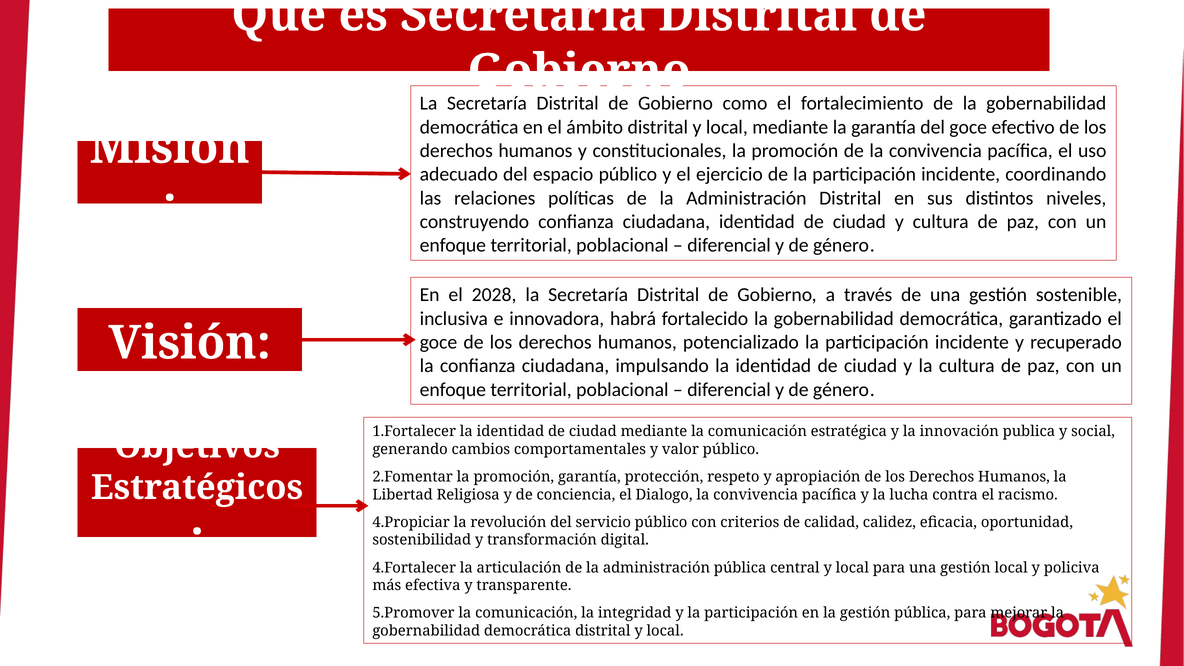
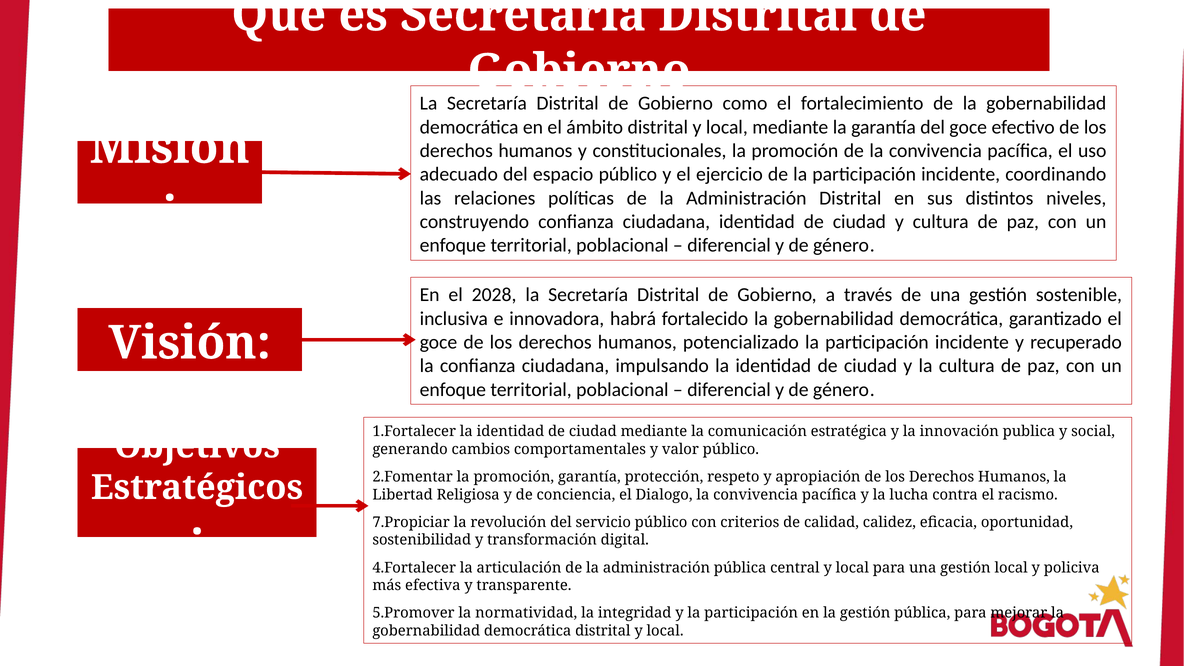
4.Propiciar: 4.Propiciar -> 7.Propiciar (411, 522)
5.Promover la comunicación: comunicación -> normatividad (526, 613)
